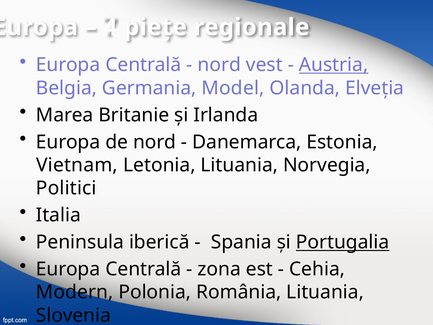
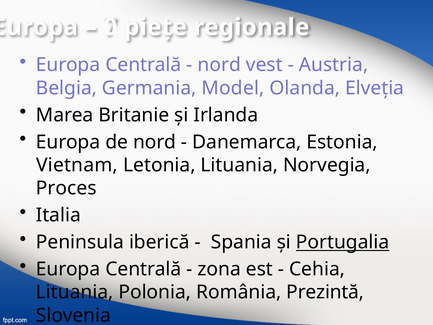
4: 4 -> 0 (110, 27)
Austria underline: present -> none (334, 65)
Politici: Politici -> Proces (66, 188)
Modern: Modern -> Lituania (75, 292)
România Lituania: Lituania -> Prezintă (325, 292)
